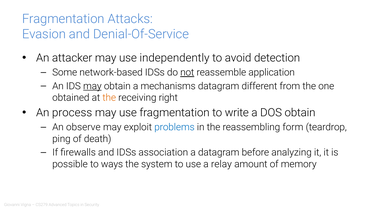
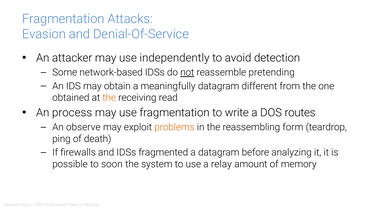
application: application -> pretending (272, 72)
may underline: present -> none (92, 86)
mechanisms: mechanisms -> meaningfully (168, 86)
right: right -> read (168, 98)
DOS obtain: obtain -> routes (300, 113)
problems colour: blue -> orange (174, 127)
association: association -> fragmented (163, 153)
ways: ways -> soon (112, 164)
